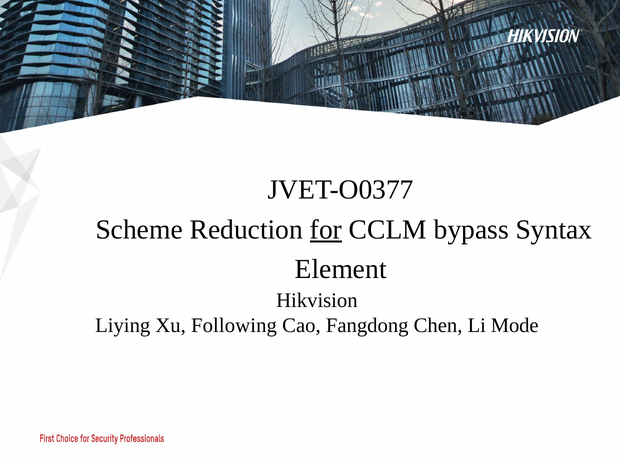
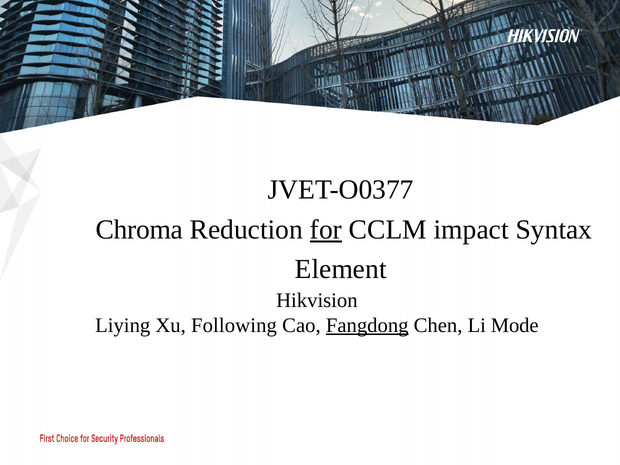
Scheme: Scheme -> Chroma (139, 230)
bypass: bypass -> impact (471, 230)
Fangdong underline: none -> present (367, 325)
